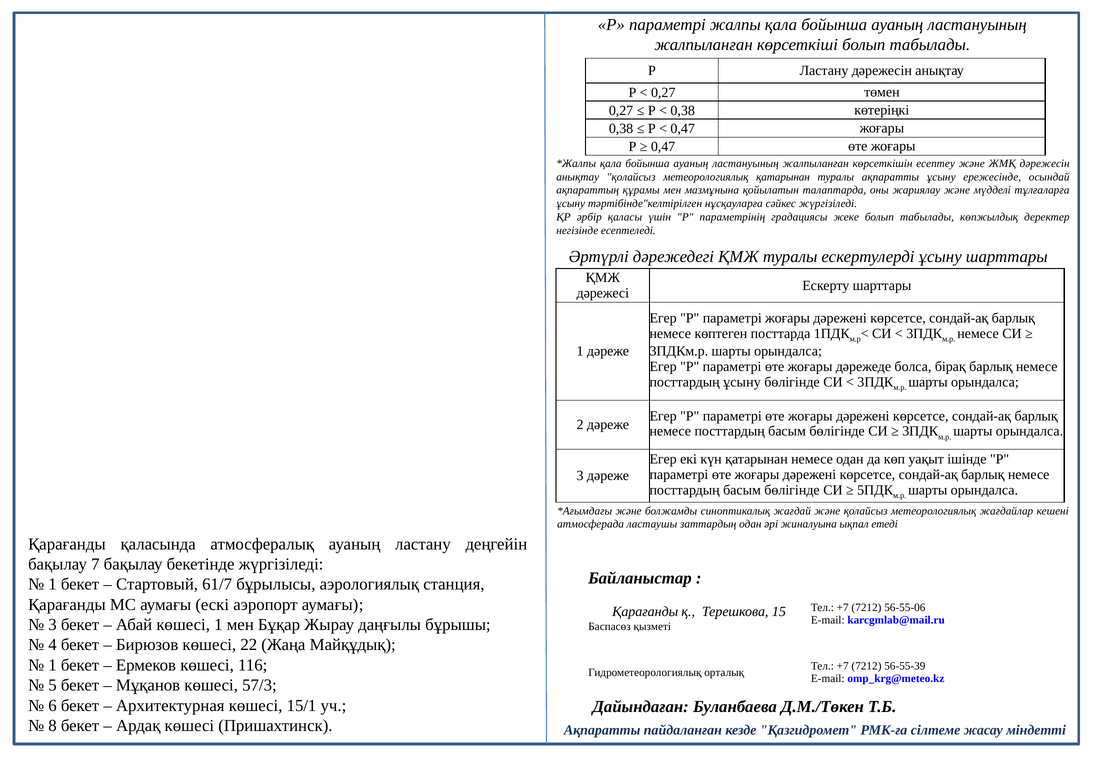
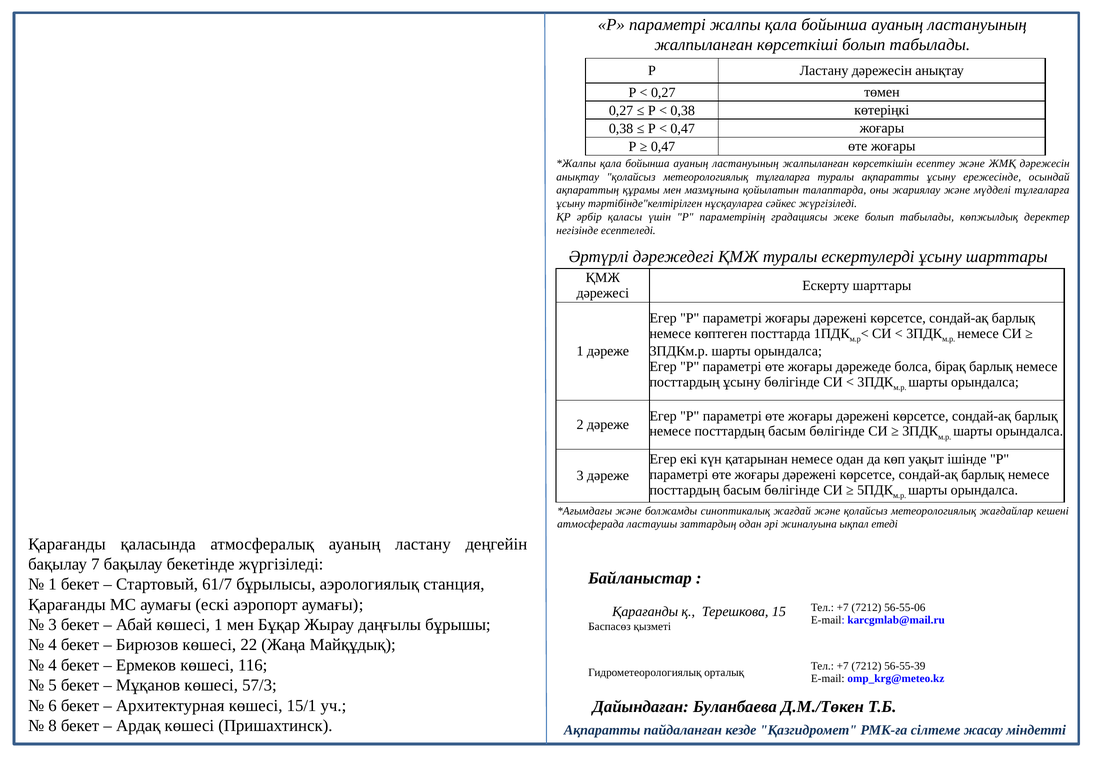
метеорологиялық қатарынан: қатарынан -> тұлғаларға (783, 177)
1: 1 -> 4 (53, 665)
